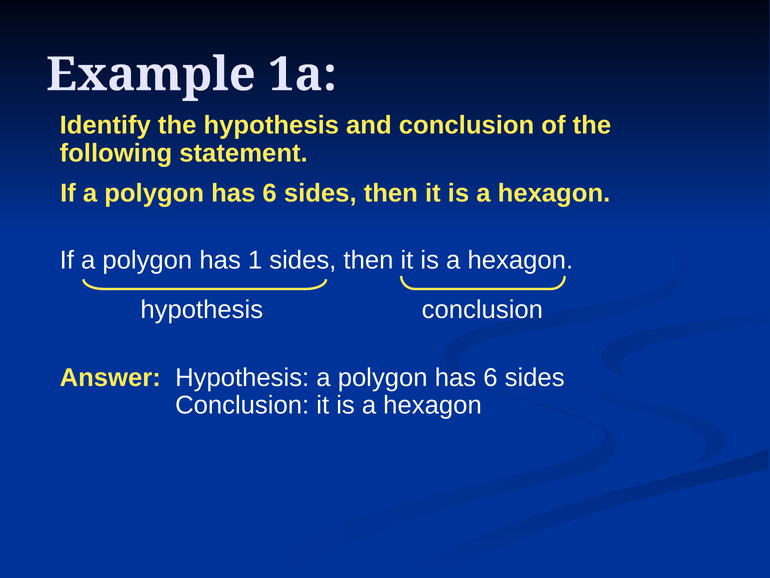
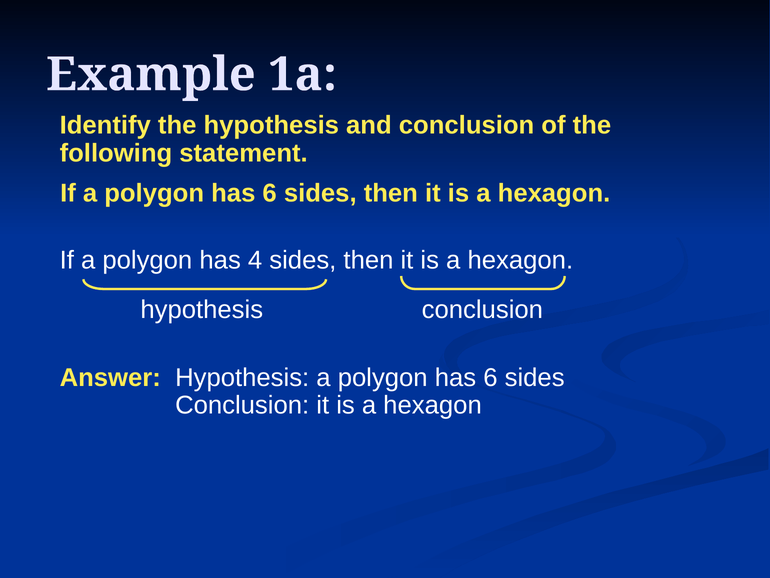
1: 1 -> 4 (255, 260)
